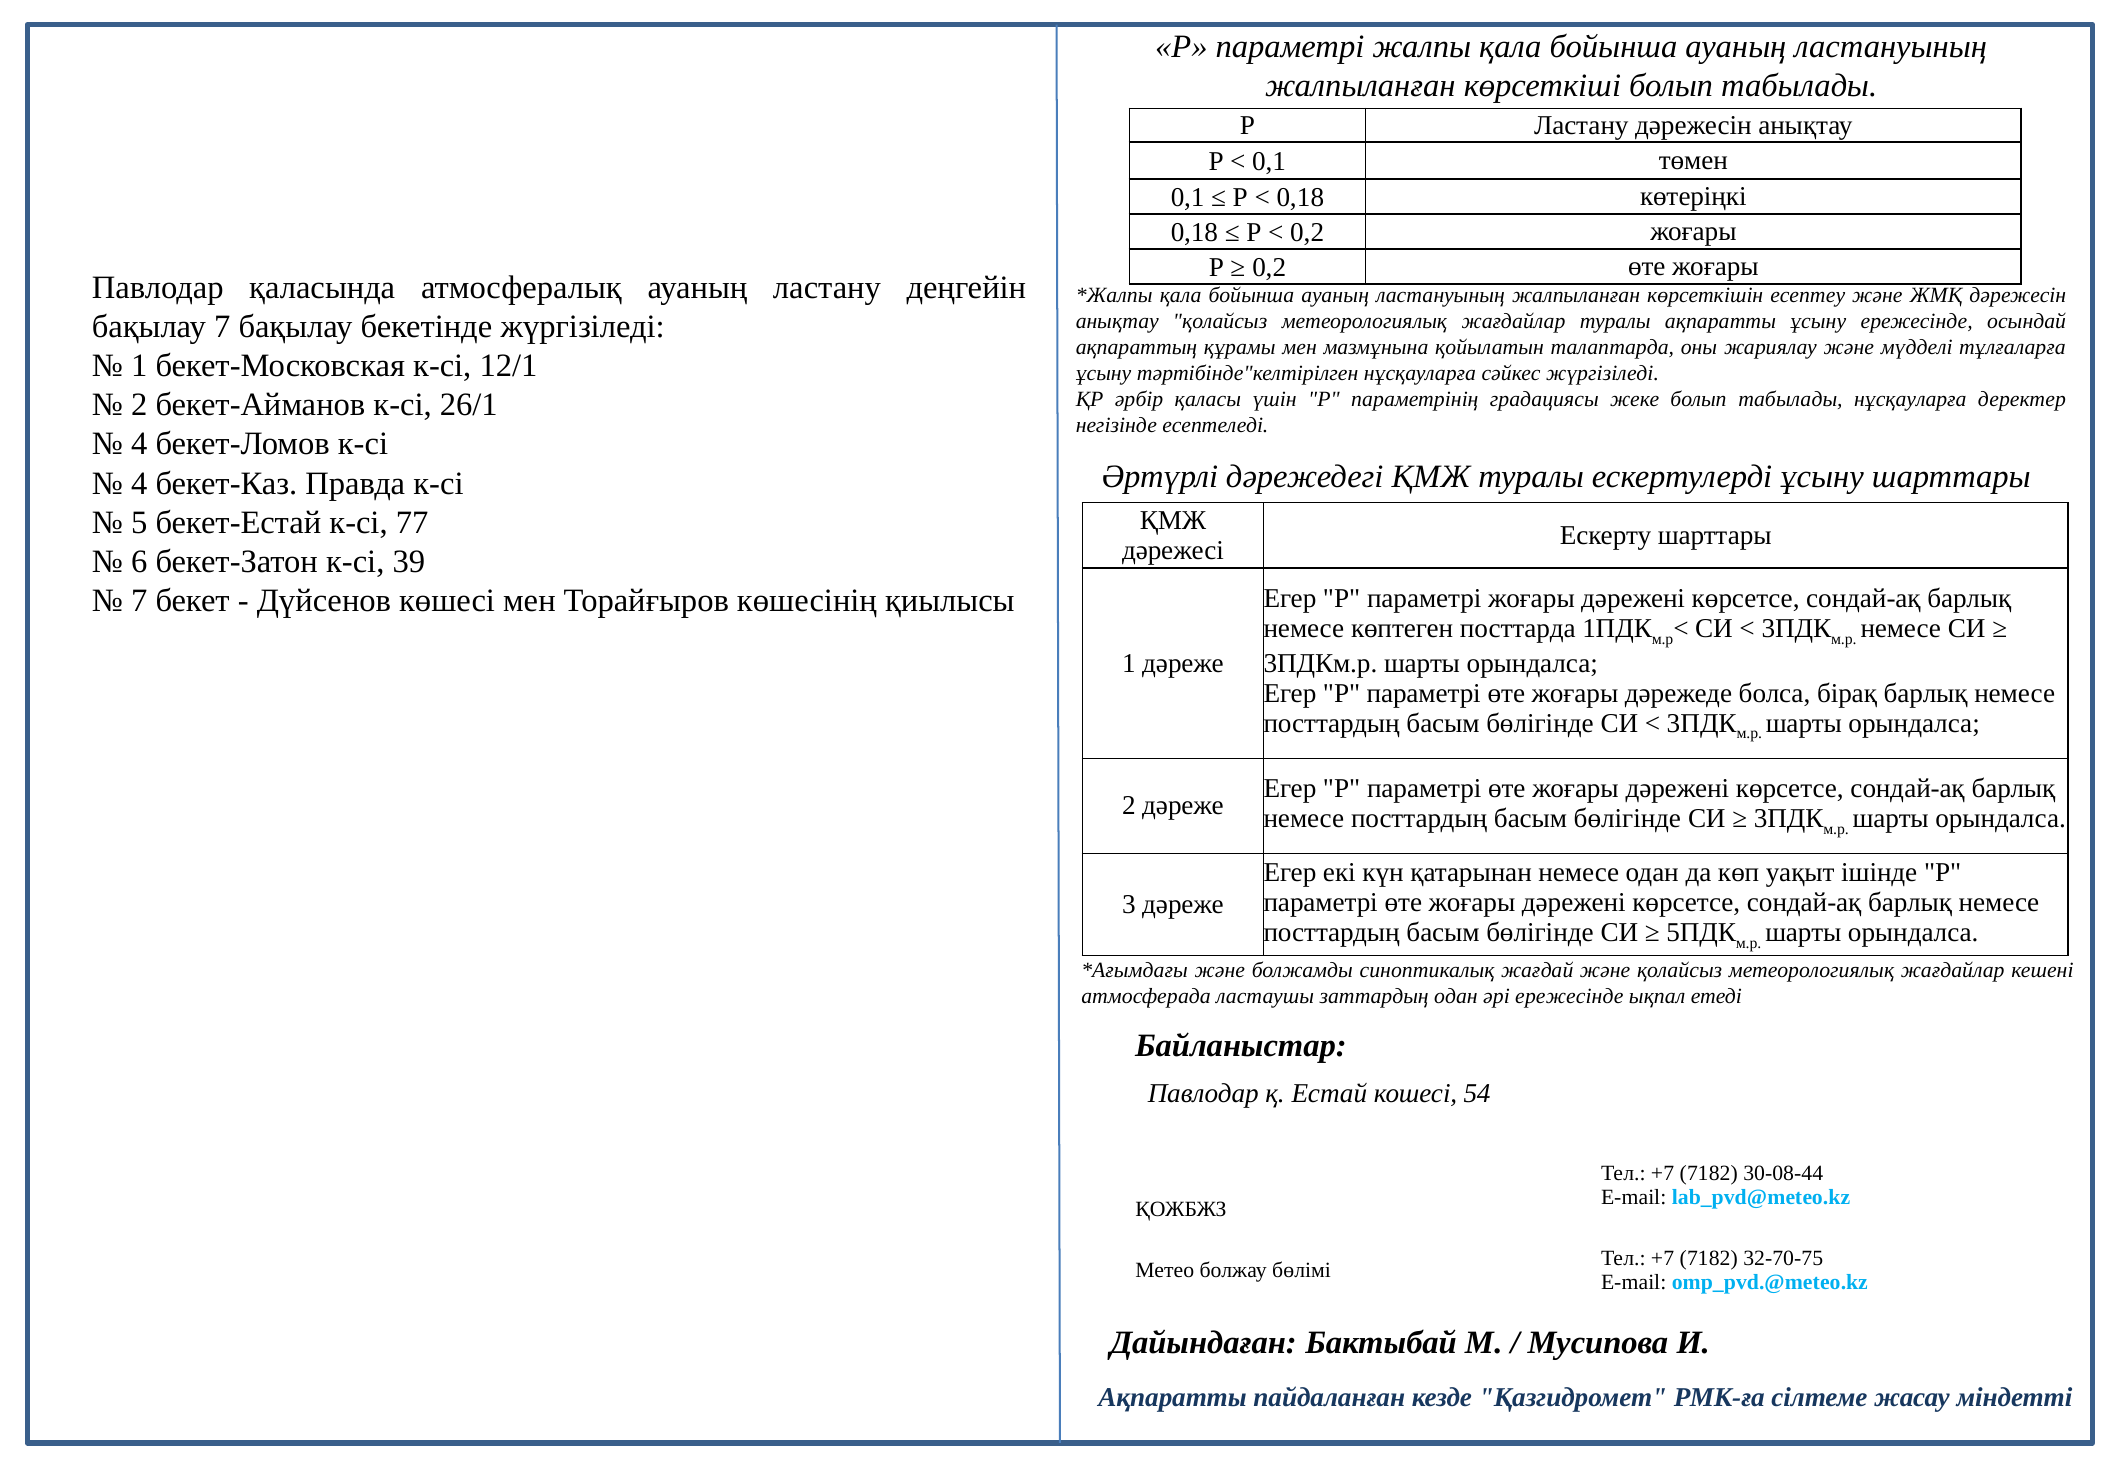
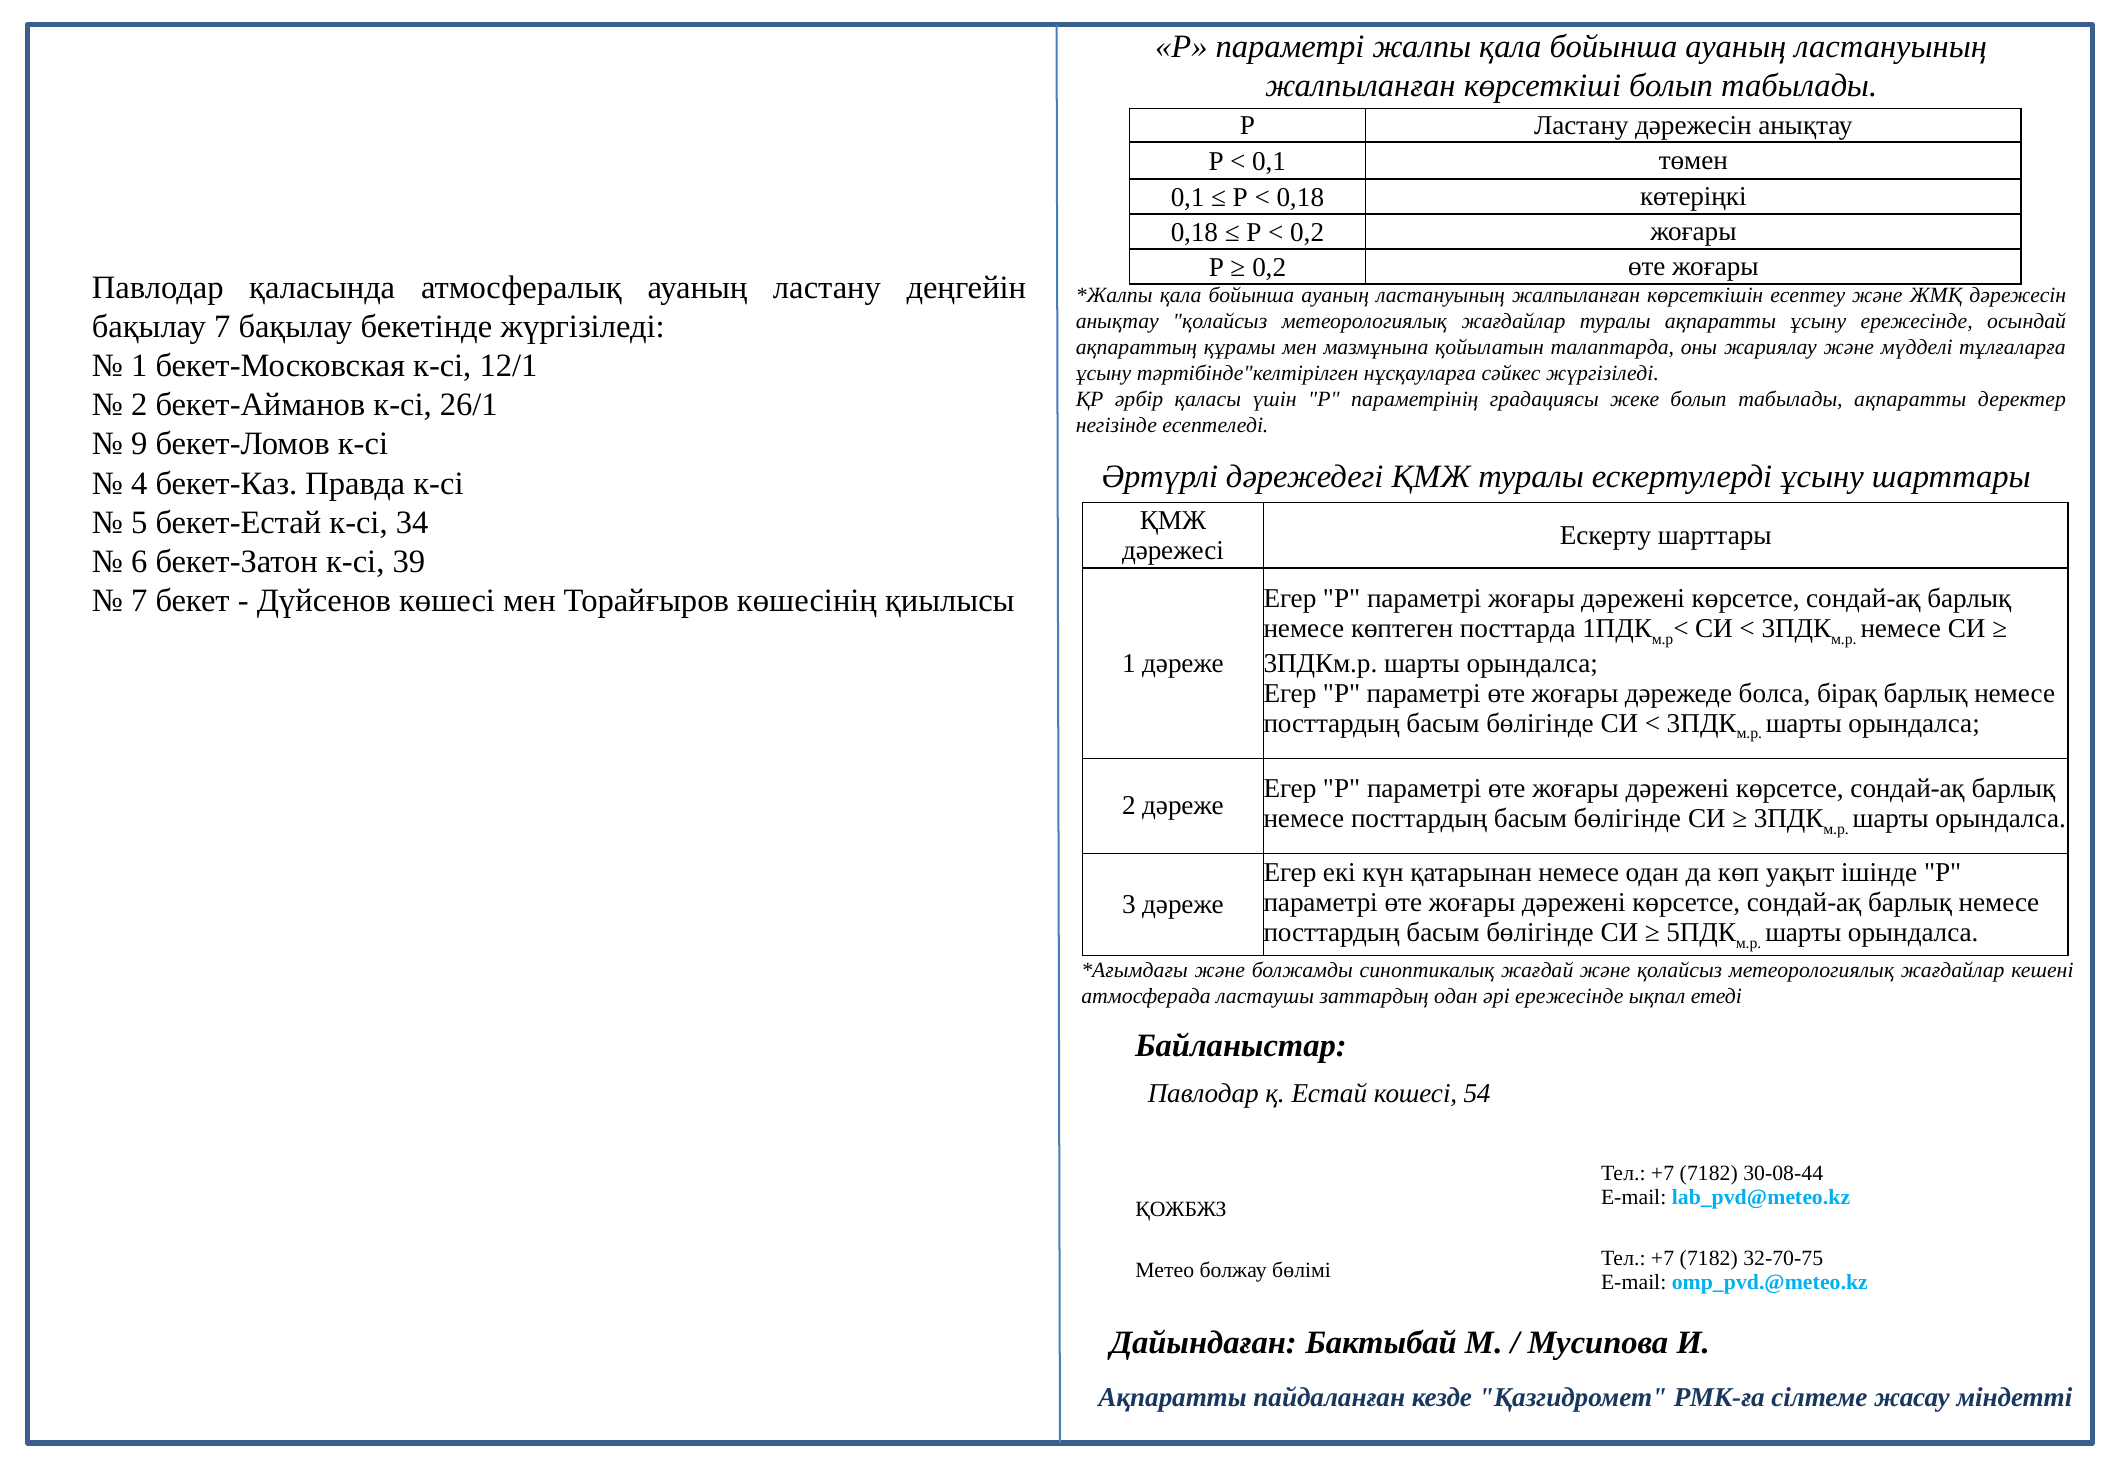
табылады нұсқауларға: нұсқауларға -> ақпаратты (1910, 399)
4: 4 -> 9 (139, 444)
77: 77 -> 34 (412, 522)
